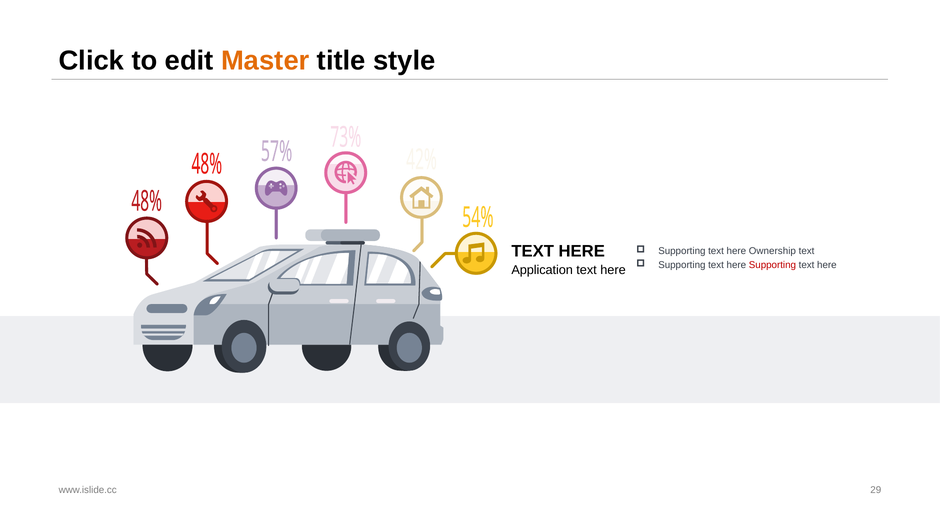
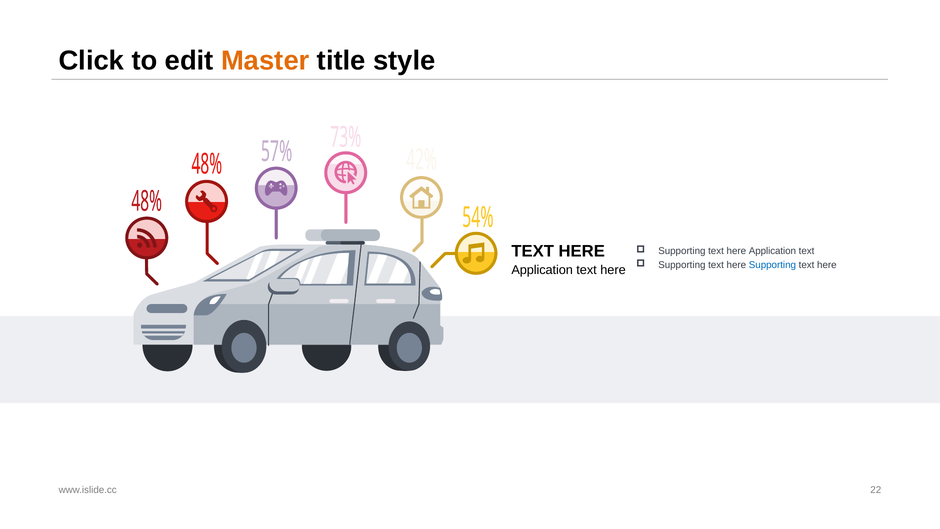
Supporting text here Ownership: Ownership -> Application (772, 251)
Supporting colour: red -> blue (772, 265)
29: 29 -> 22 (876, 490)
